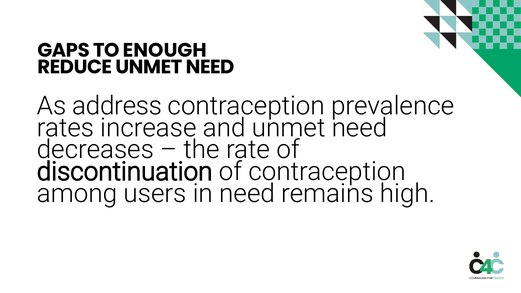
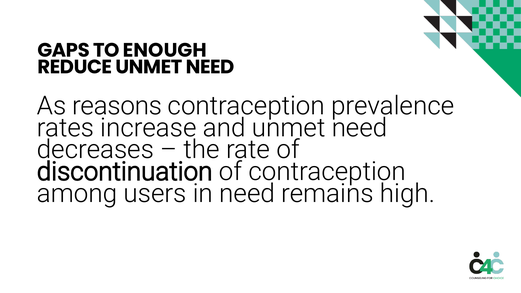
address: address -> reasons (117, 106)
